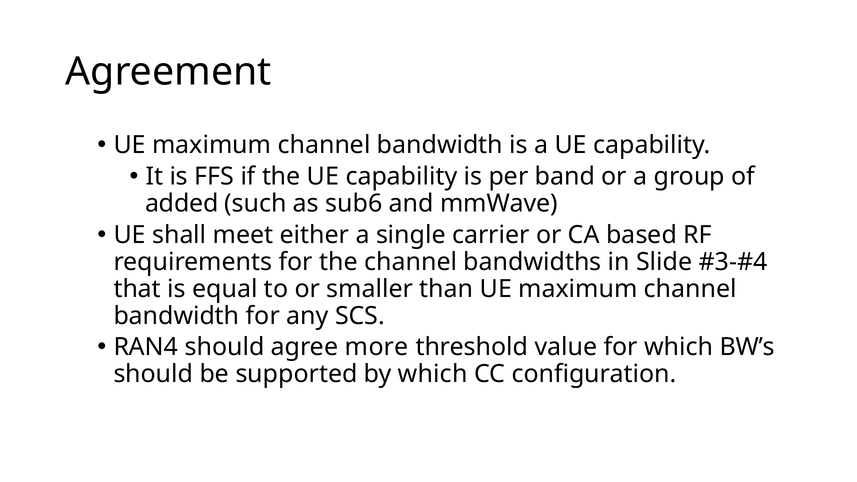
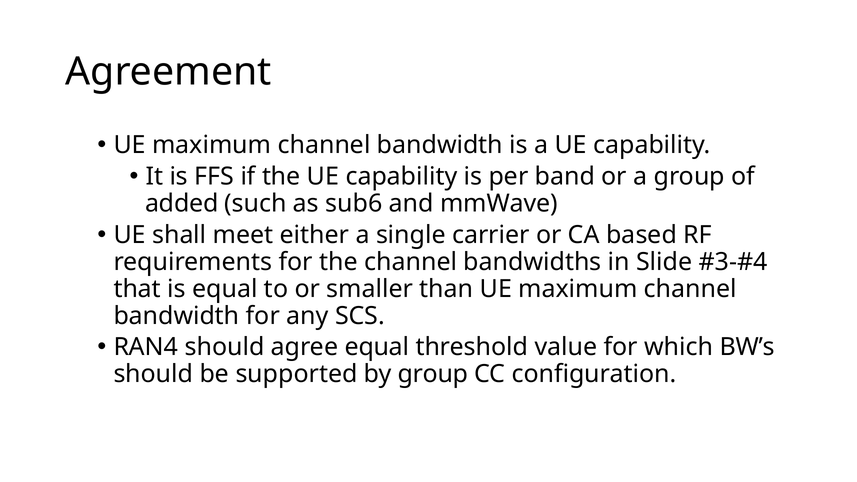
agree more: more -> equal (377, 347)
by which: which -> group (433, 374)
